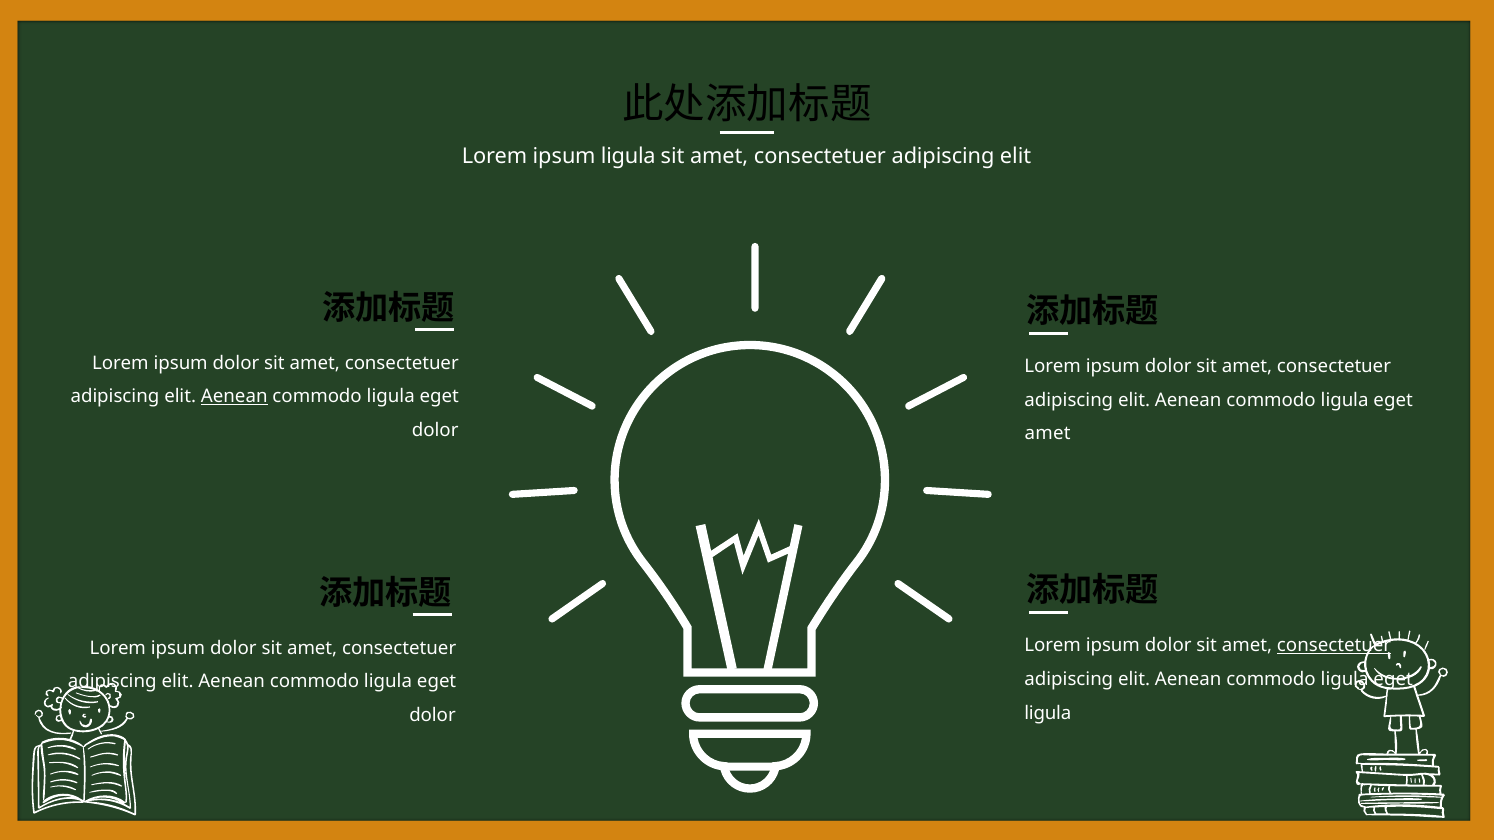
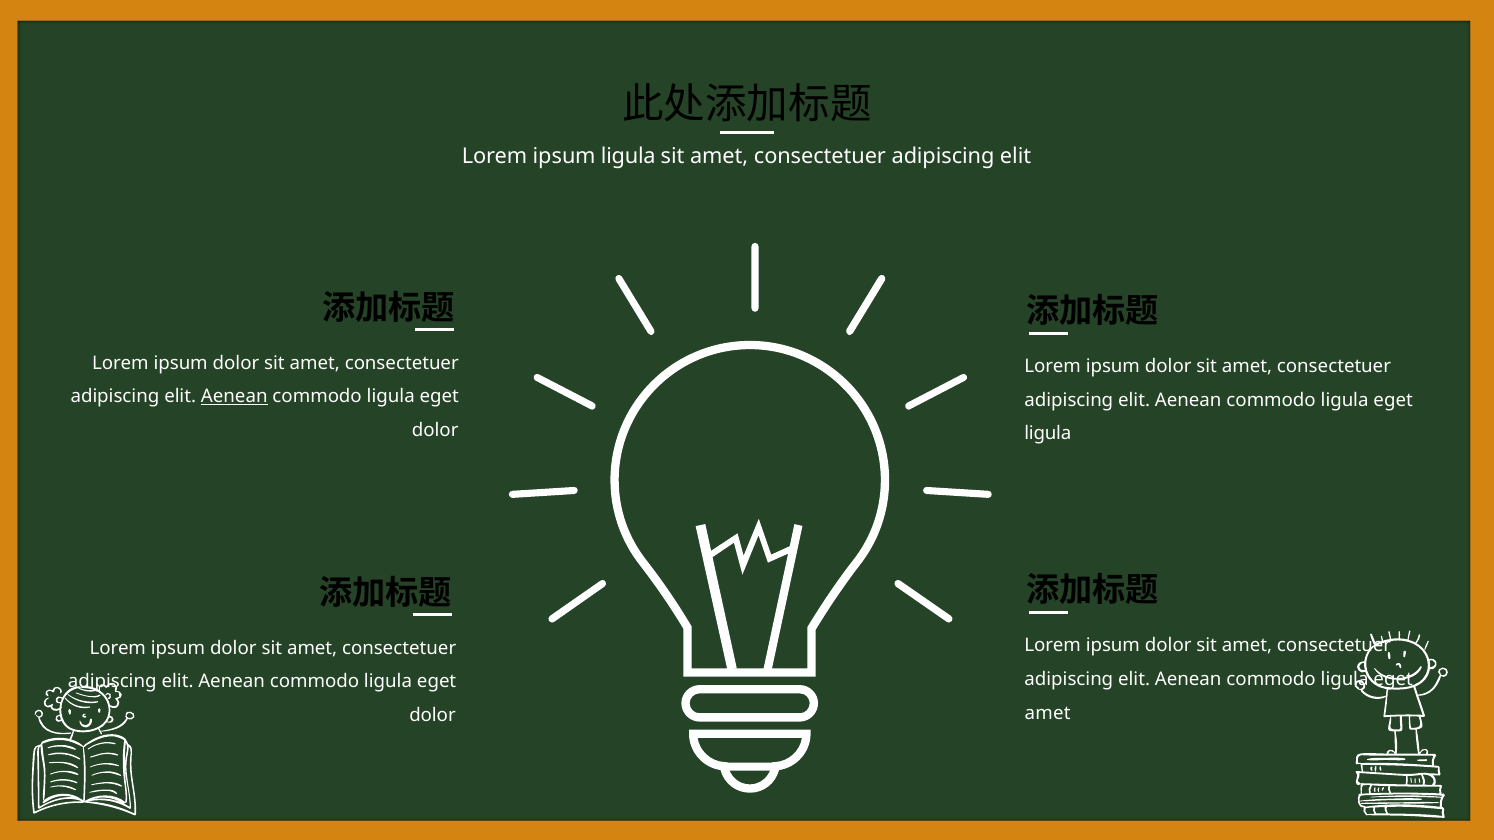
amet: amet -> ligula (1048, 434)
consectetuer underline: present -> none (1334, 646)
ligula: ligula -> amet (1048, 713)
